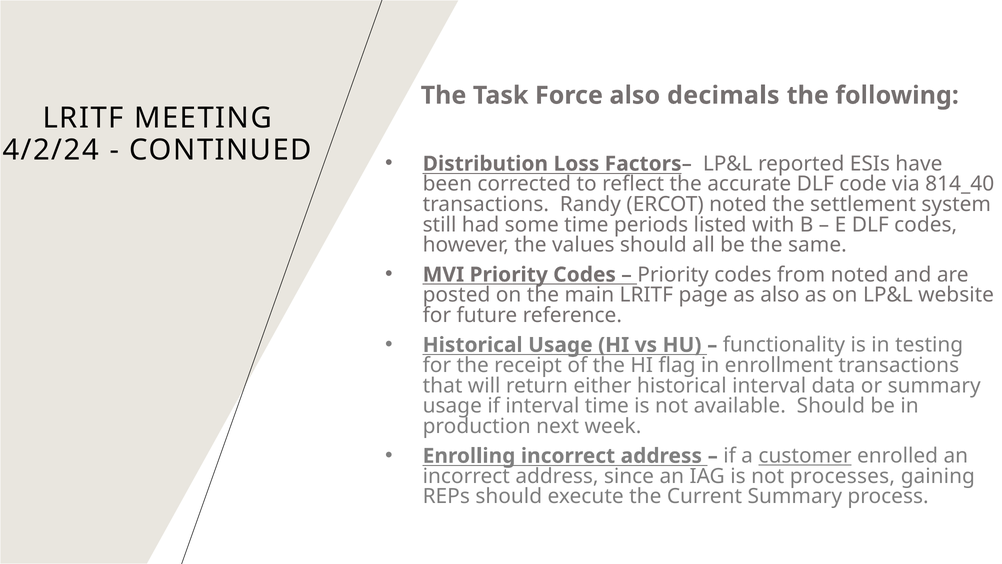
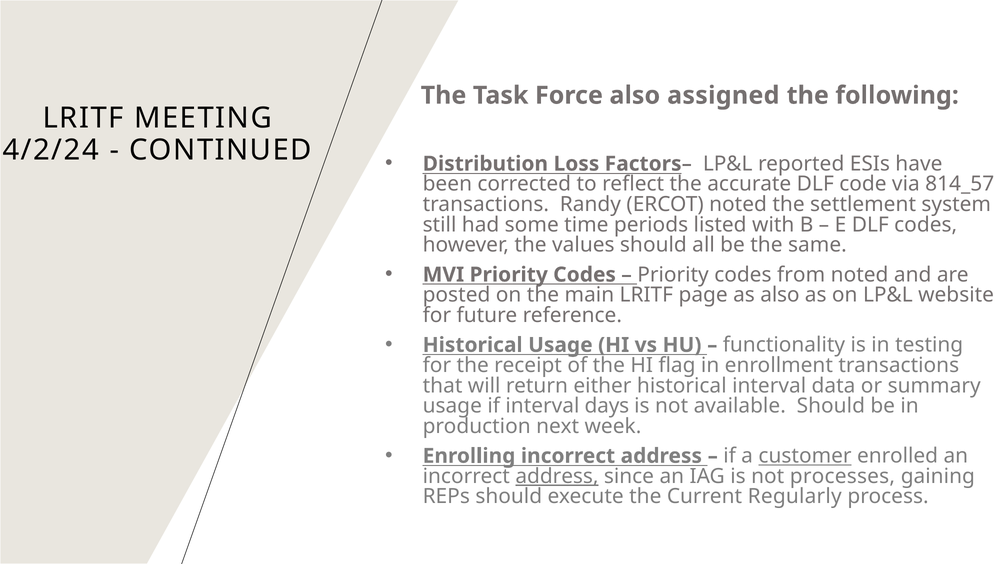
decimals: decimals -> assigned (723, 95)
814_40: 814_40 -> 814_57 (960, 184)
interval time: time -> days (607, 406)
address underline: none -> present (557, 476)
Current Summary: Summary -> Regularly (795, 496)
